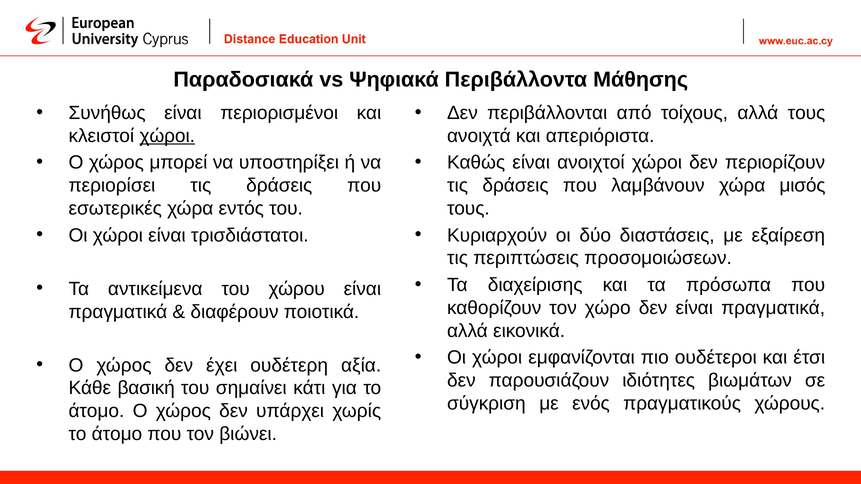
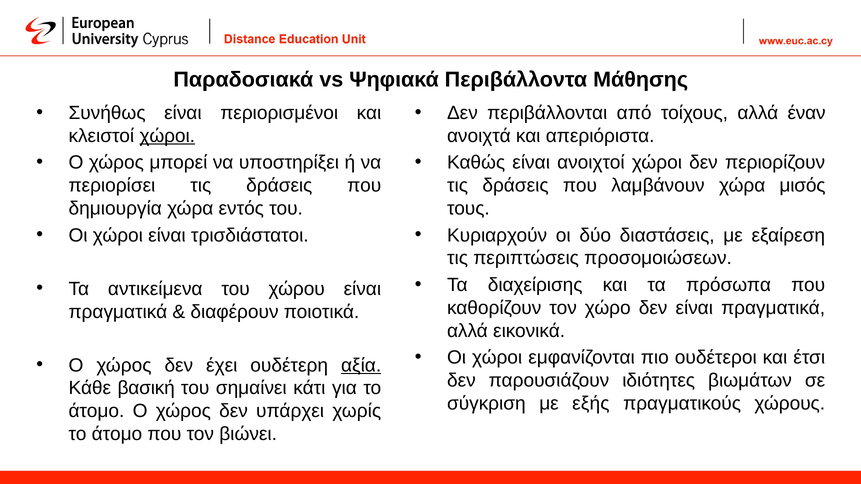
αλλά τους: τους -> έναν (807, 113)
εσωτερικές: εσωτερικές -> δημιουργία (115, 209)
αξία underline: none -> present (361, 365)
ενός: ενός -> εξής (591, 404)
